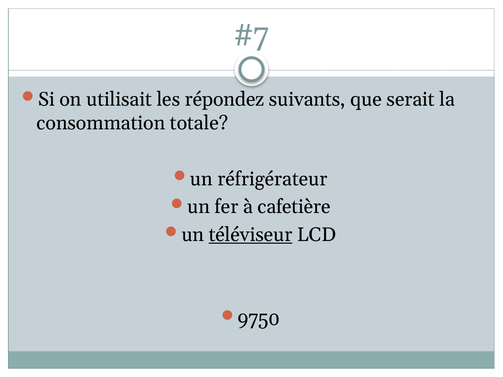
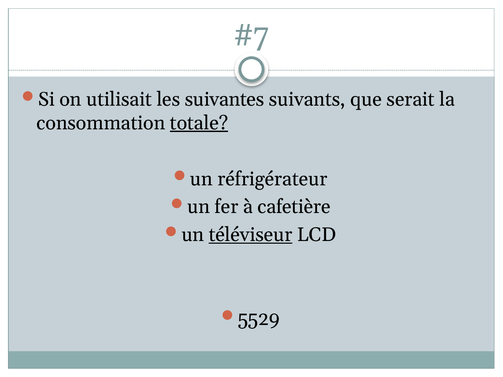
répondez: répondez -> suivantes (225, 100)
totale underline: none -> present (199, 123)
9750: 9750 -> 5529 (259, 319)
